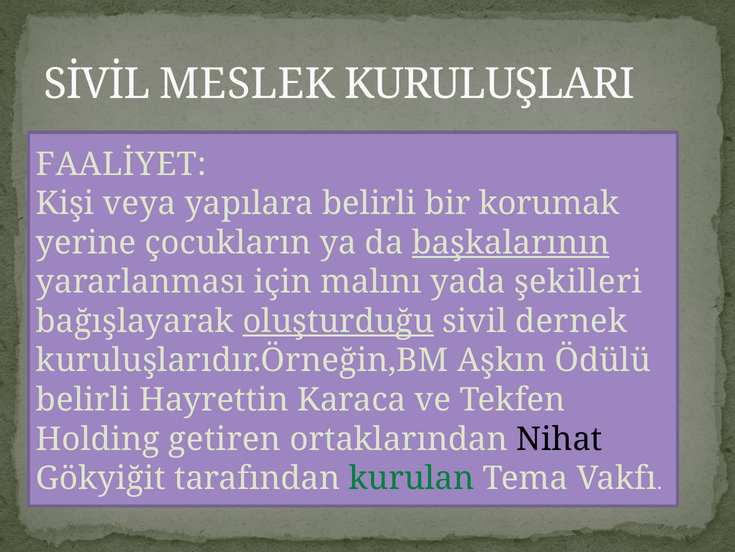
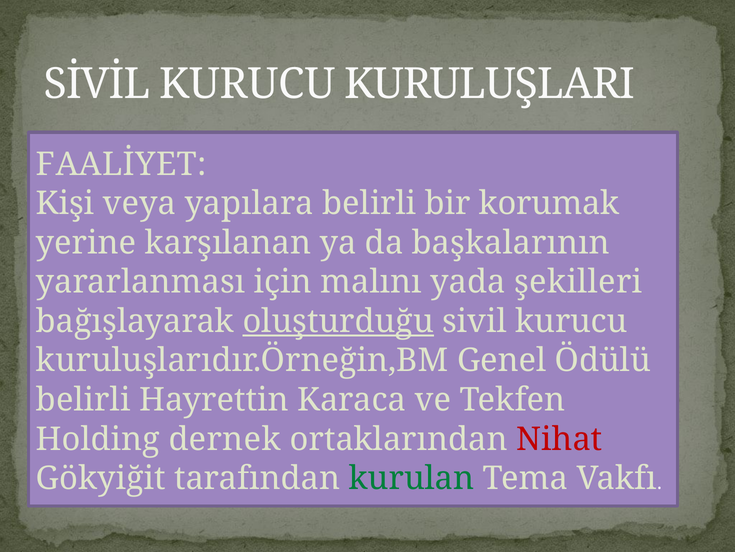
SİVİL MESLEK: MESLEK -> KURUCU (247, 84)
çocukların: çocukların -> karşılanan (228, 243)
başkalarının underline: present -> none (511, 243)
sivil dernek: dernek -> kurucu (572, 321)
Aşkın: Aşkın -> Genel (502, 360)
getiren: getiren -> dernek (225, 439)
Nihat colour: black -> red (559, 439)
